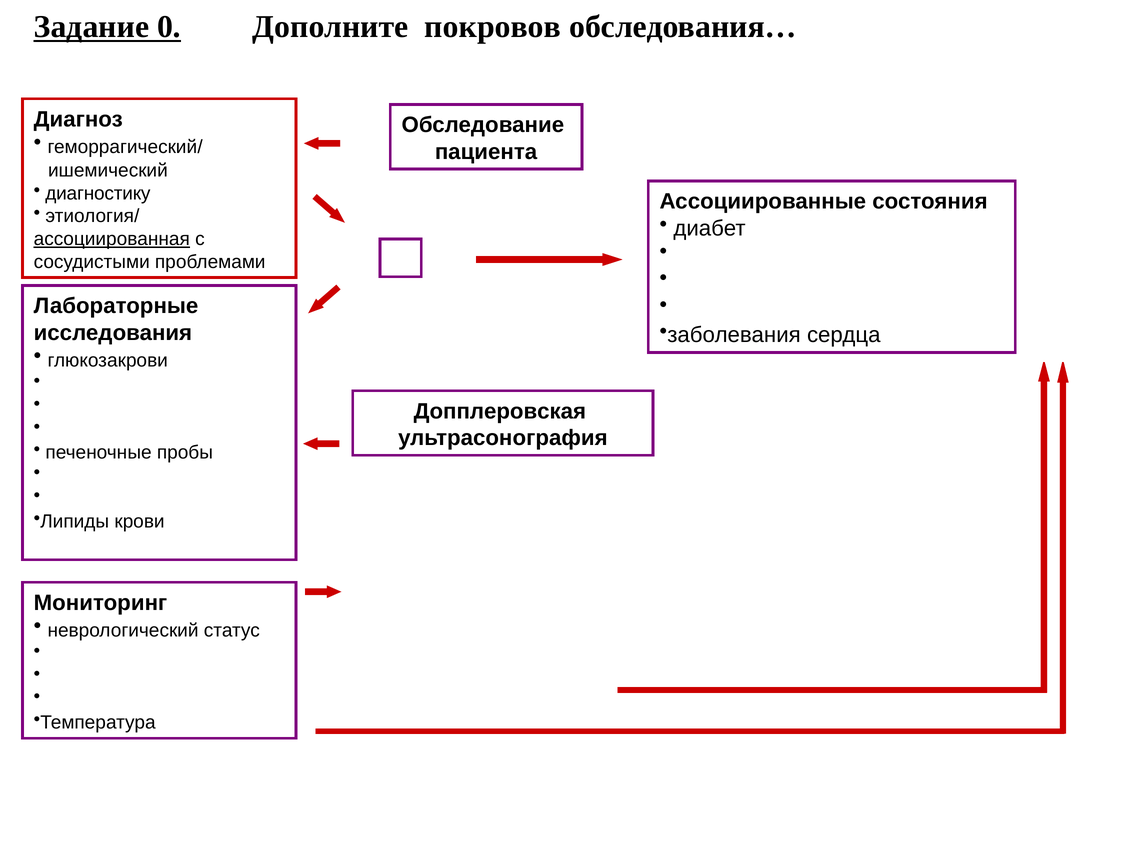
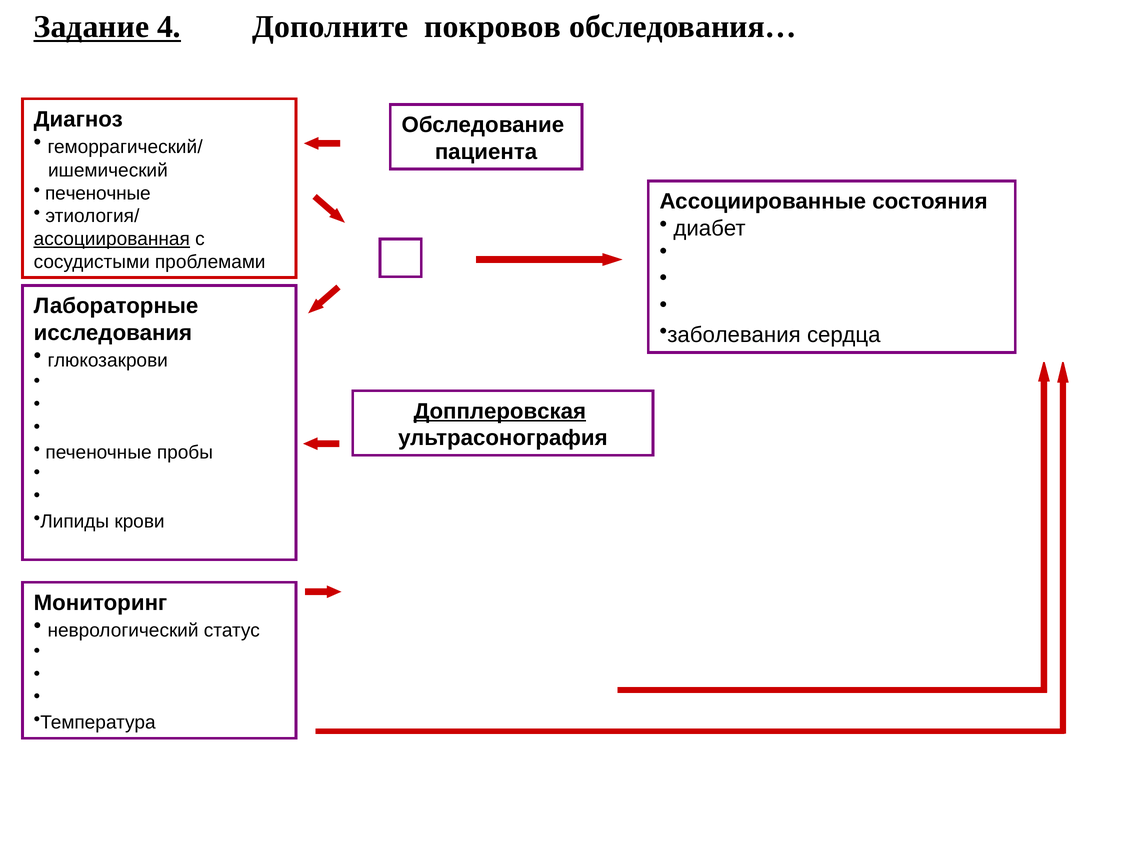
0: 0 -> 4 (169, 27)
диагностику: диагностику -> печеночные (98, 193)
Допплеровская underline: none -> present (500, 411)
